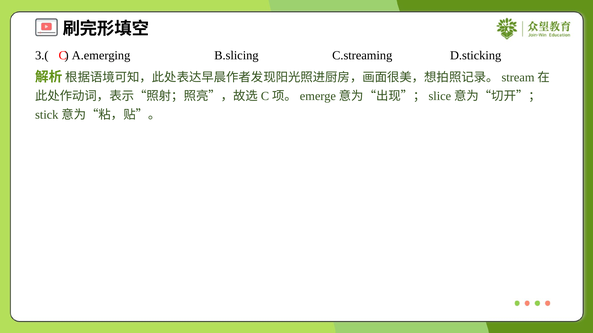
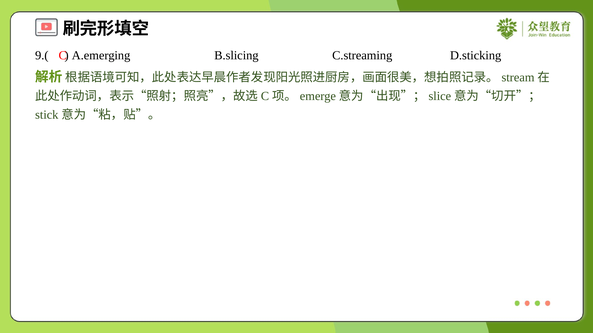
3.(: 3.( -> 9.( (42, 56)
